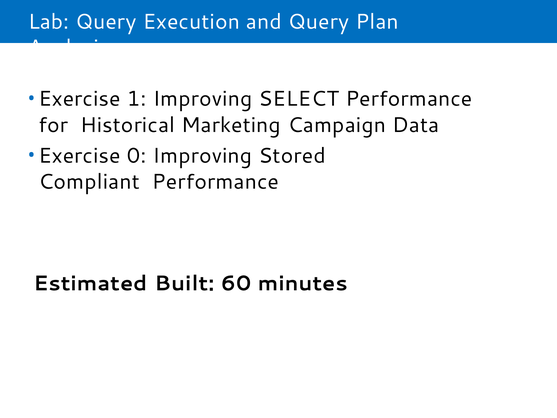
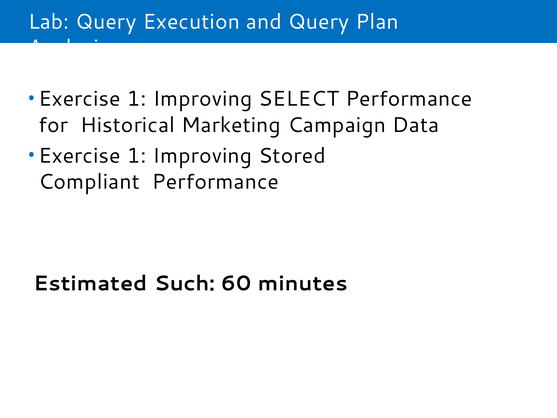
0: 0 -> 1 (137, 156)
Built: Built -> Such (185, 283)
